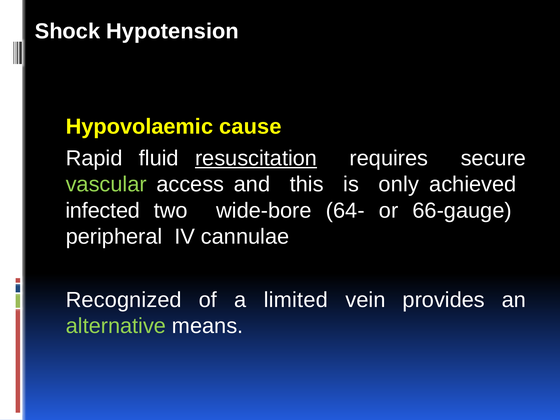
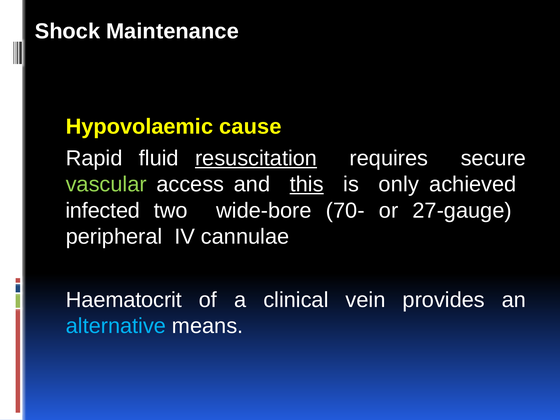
Hypotension: Hypotension -> Maintenance (172, 31)
this underline: none -> present (307, 184)
64-: 64- -> 70- (345, 211)
66-gauge: 66-gauge -> 27-gauge (462, 211)
Recognized: Recognized -> Haematocrit (124, 300)
limited: limited -> clinical (296, 300)
alternative colour: light green -> light blue (116, 326)
